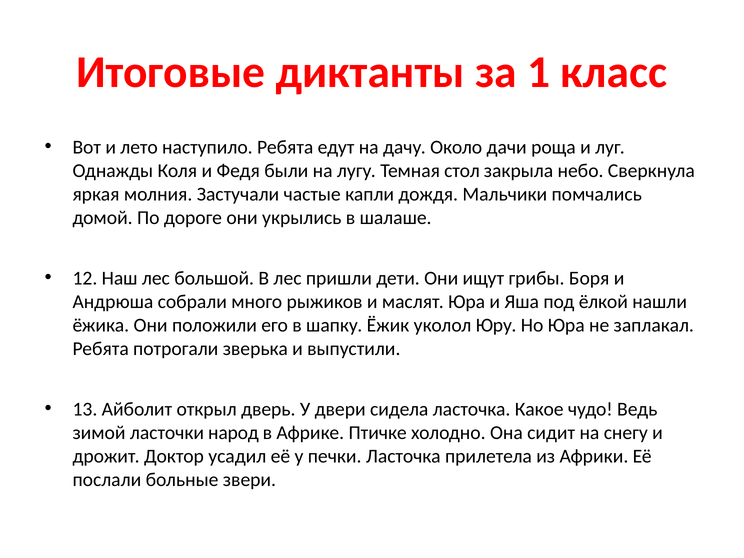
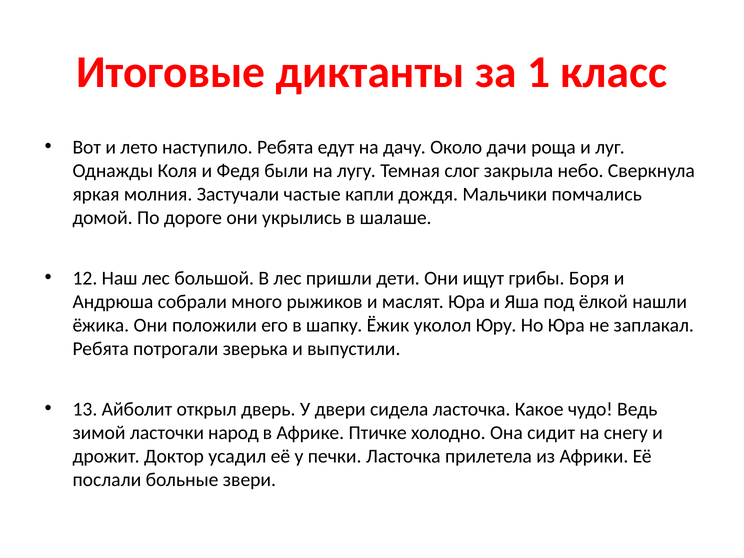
стол: стол -> слог (462, 171)
